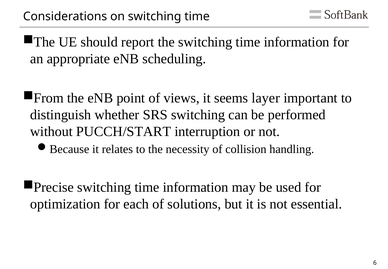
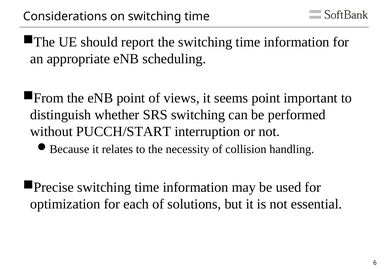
seems layer: layer -> point (266, 98)
